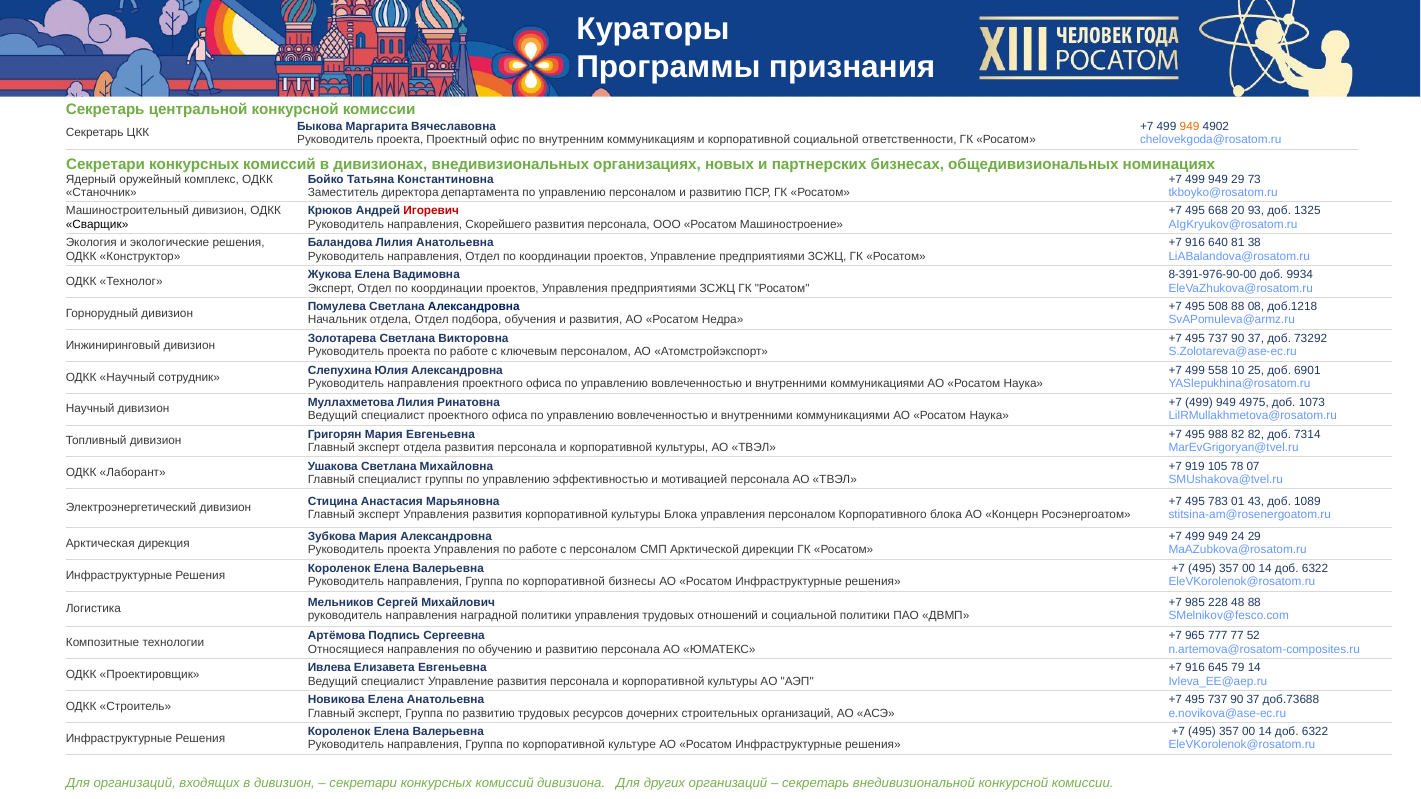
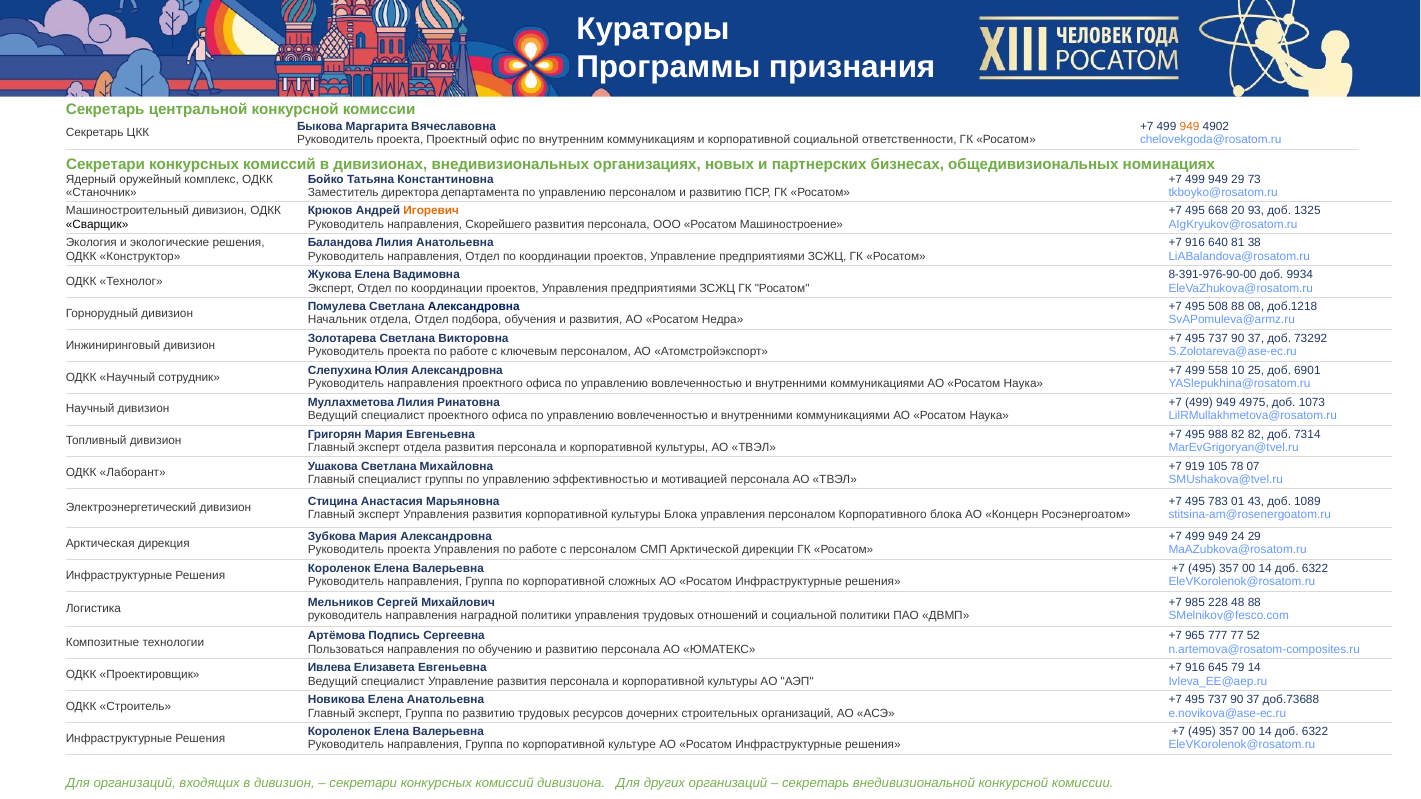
Игоревич colour: red -> orange (431, 211)
бизнесы: бизнесы -> сложных (632, 582)
Относящиеся: Относящиеся -> Пользоваться (346, 650)
